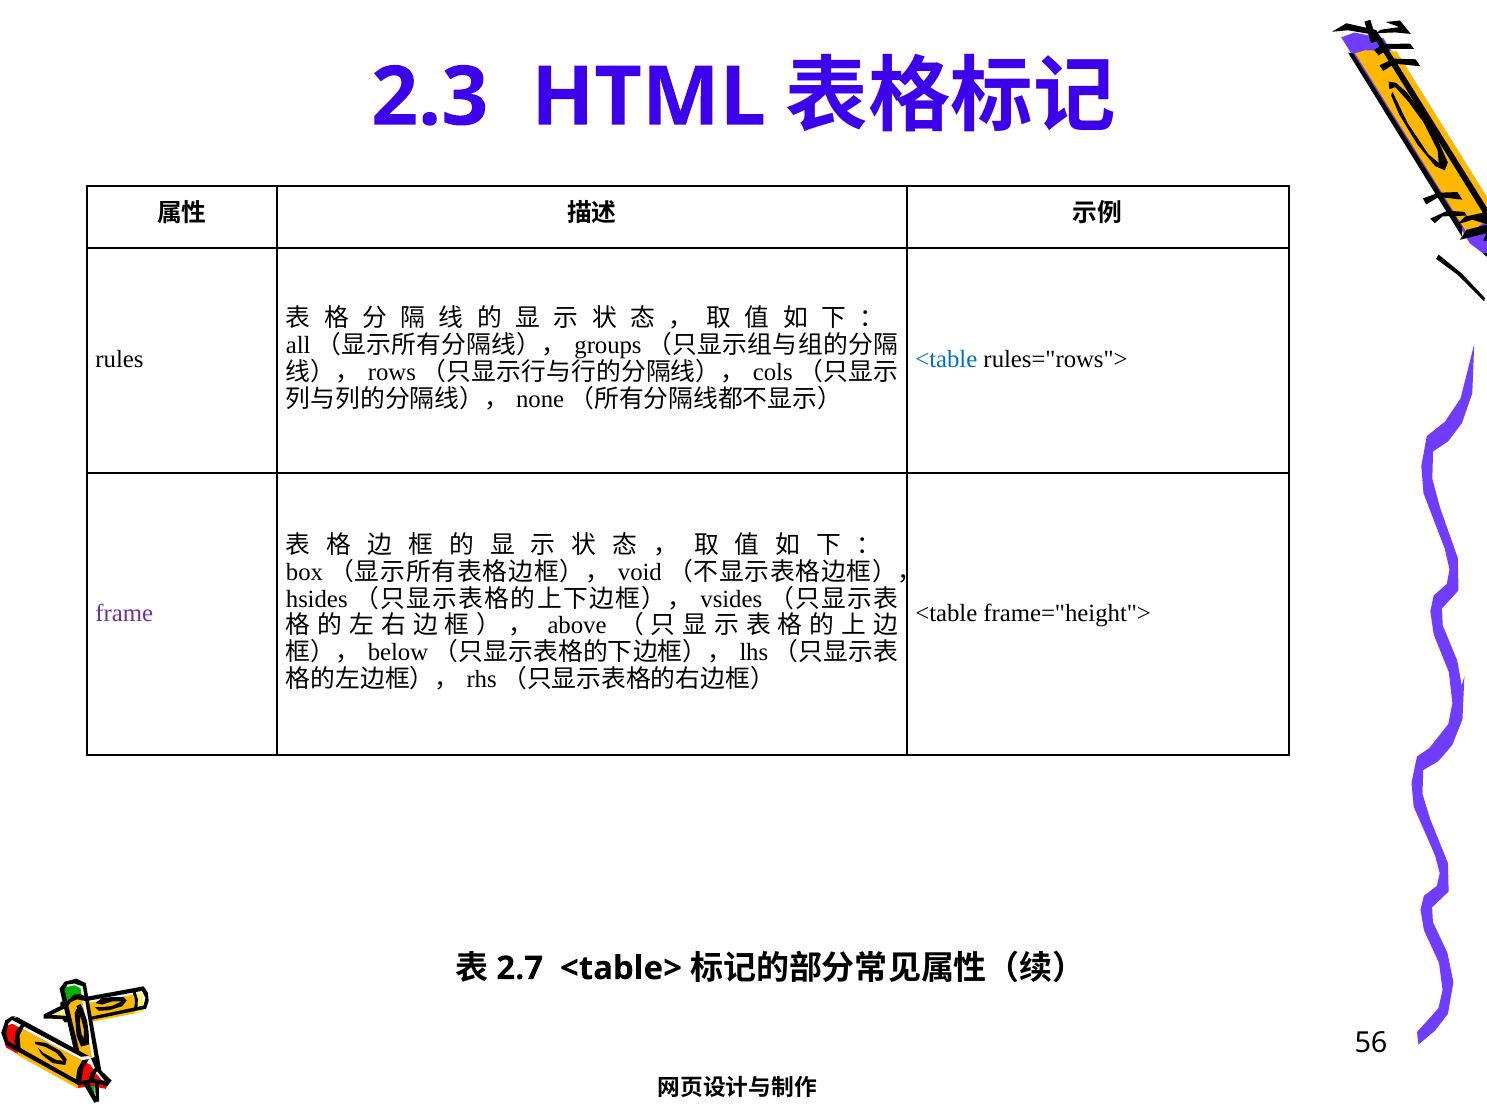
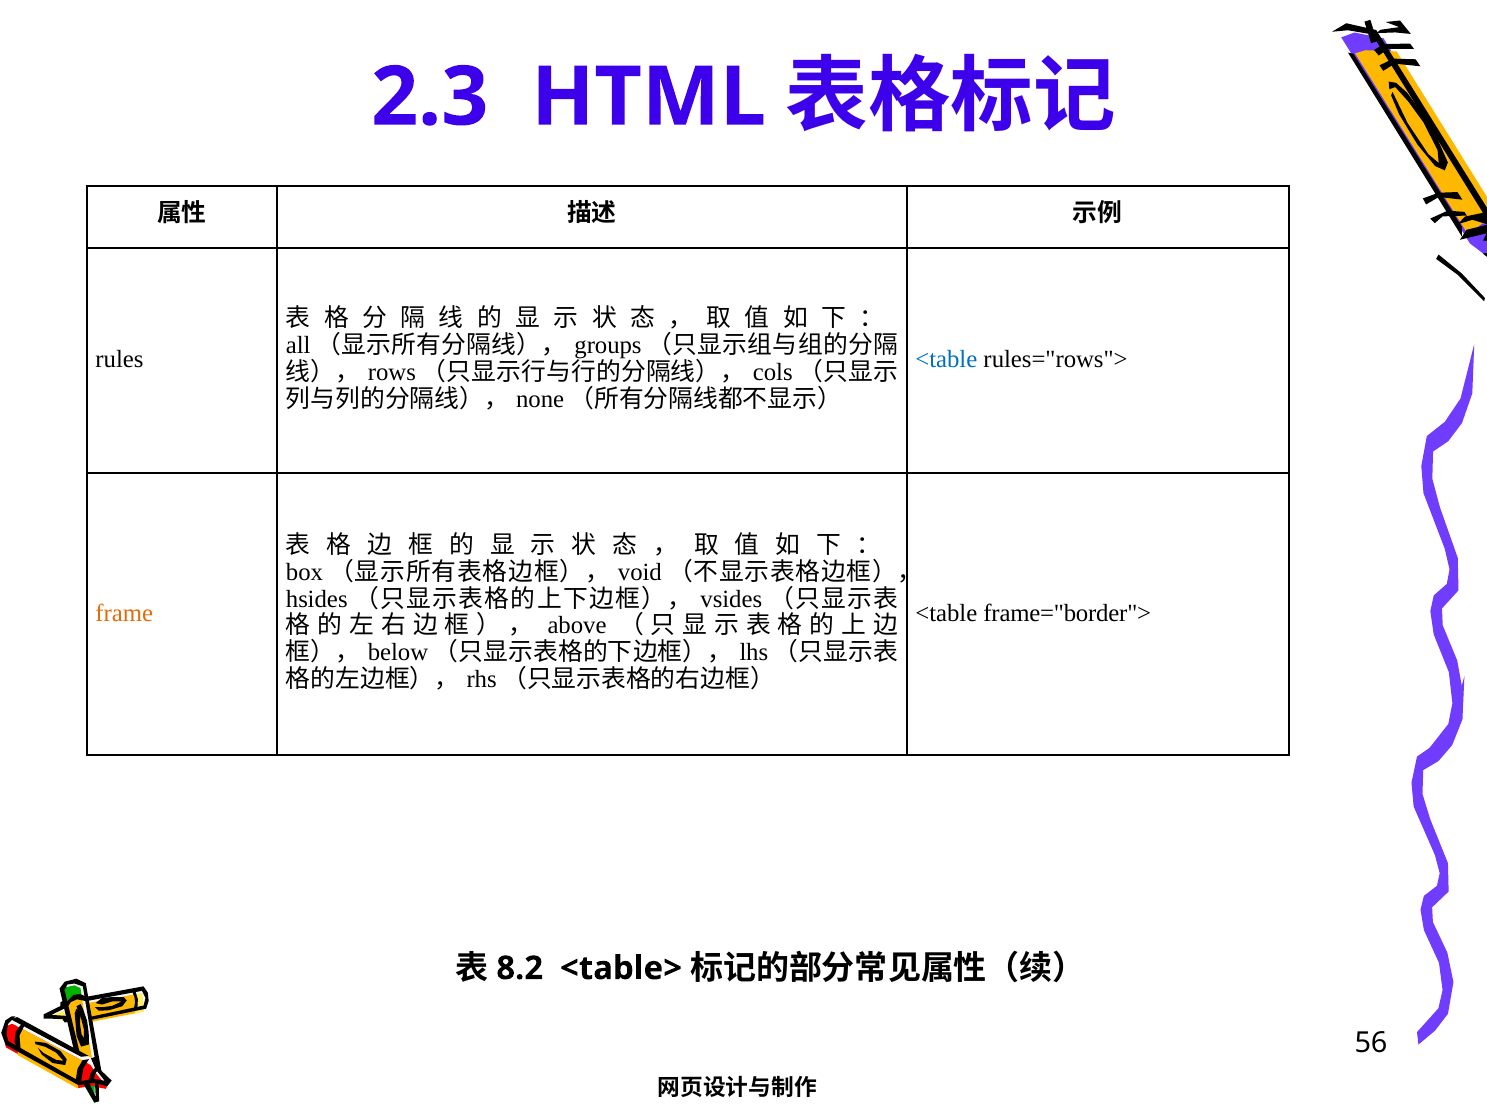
frame colour: purple -> orange (124, 613)
frame="height">: frame="height"> -> frame="border"> (1067, 613)
2.7: 2.7 -> 8.2 (520, 968)
